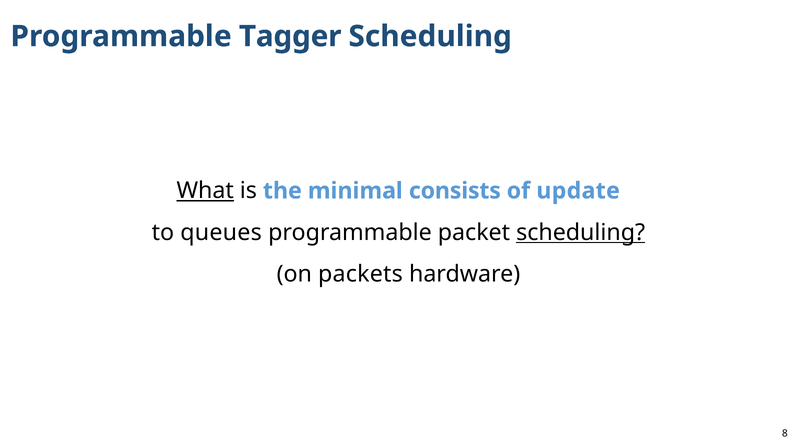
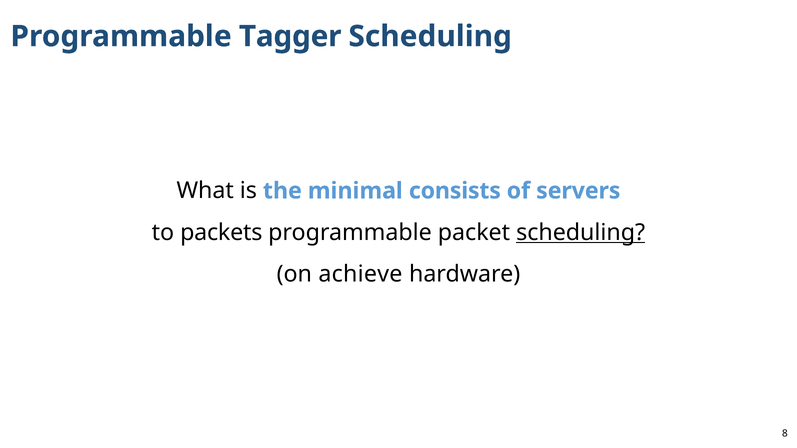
What underline: present -> none (205, 191)
update: update -> servers (578, 191)
queues: queues -> packets (221, 233)
packets: packets -> achieve (360, 274)
